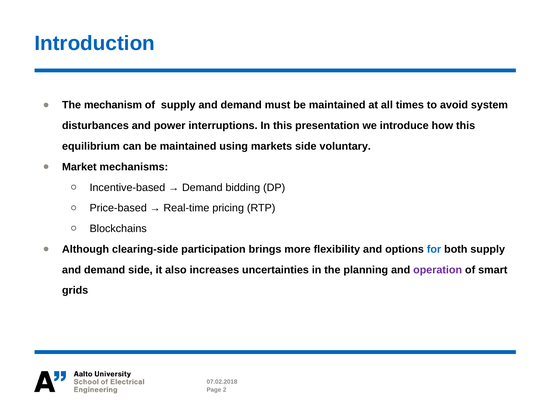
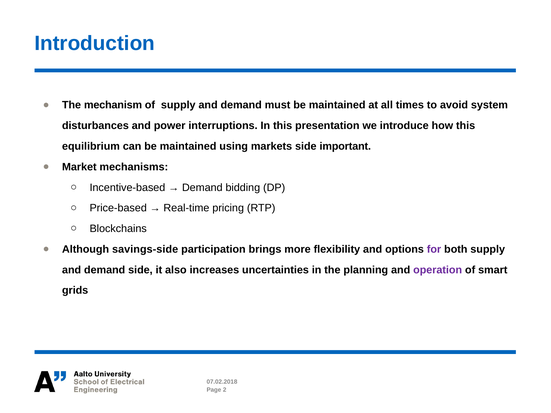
voluntary: voluntary -> important (345, 146)
clearing-side: clearing-side -> savings-side (145, 249)
for colour: blue -> purple (434, 249)
